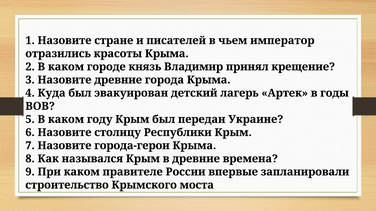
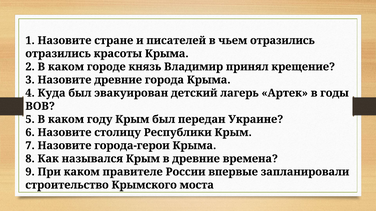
чьем император: император -> отразились (282, 41)
